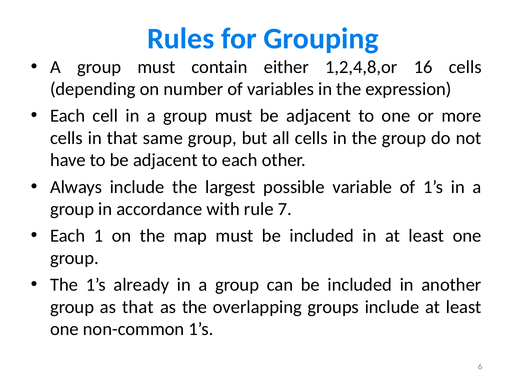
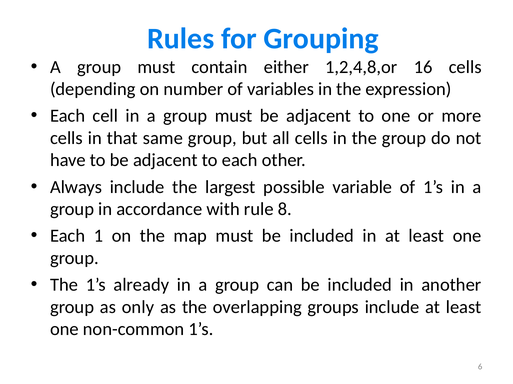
7: 7 -> 8 (285, 210)
as that: that -> only (138, 308)
